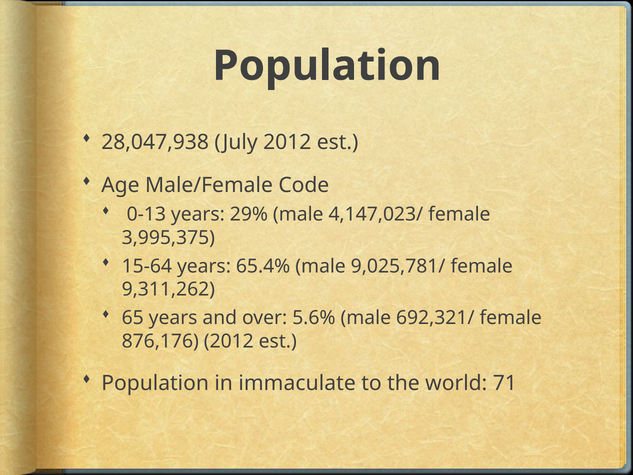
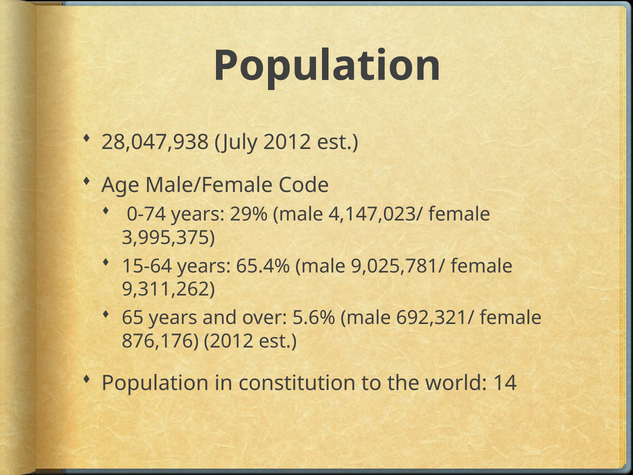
0-13: 0-13 -> 0-74 (146, 214)
immaculate: immaculate -> constitution (297, 383)
71: 71 -> 14 (505, 383)
